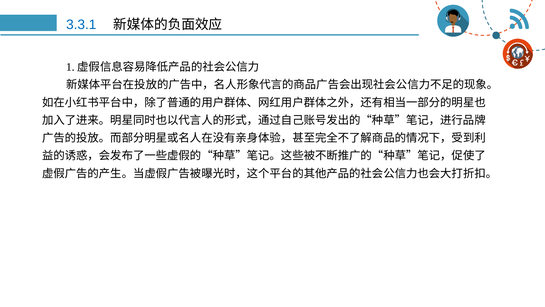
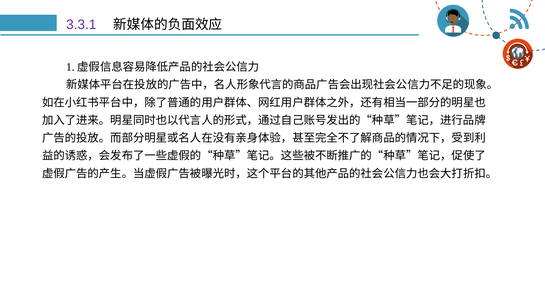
3.3.1 colour: blue -> purple (81, 25)
